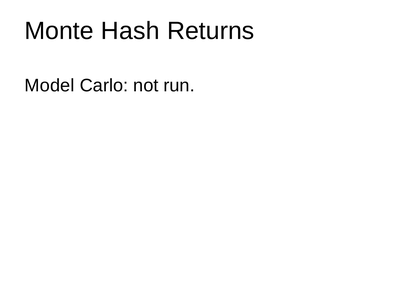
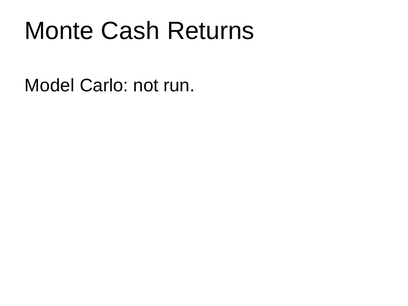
Hash: Hash -> Cash (130, 31)
